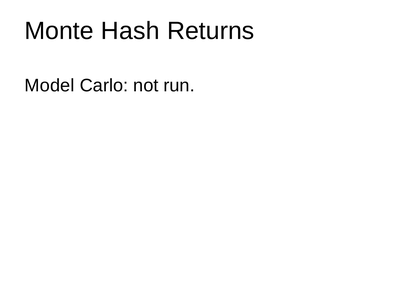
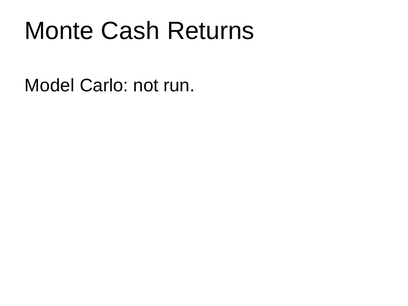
Hash: Hash -> Cash (130, 31)
